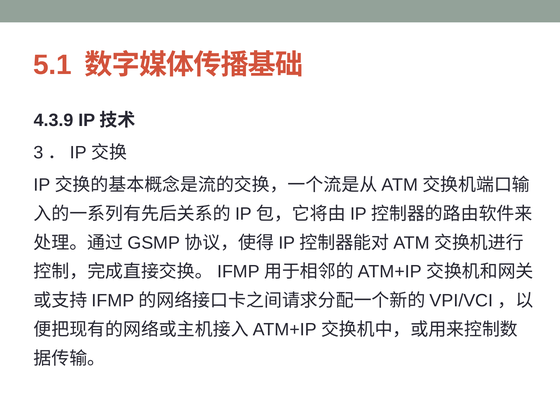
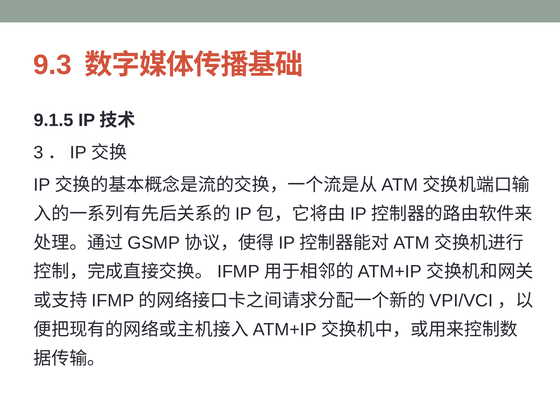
5.1: 5.1 -> 9.3 (52, 65)
4.3.9: 4.3.9 -> 9.1.5 (53, 120)
